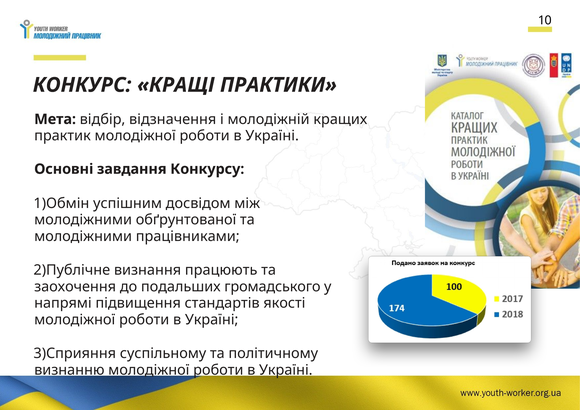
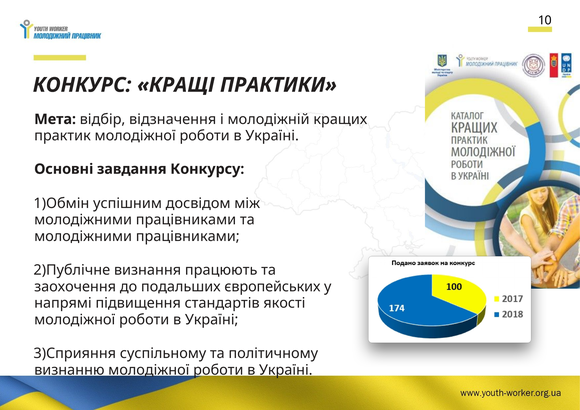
обґрунтованої: обґрунтованої -> працівниками (186, 220)
громадського: громадського -> європейських (272, 287)
